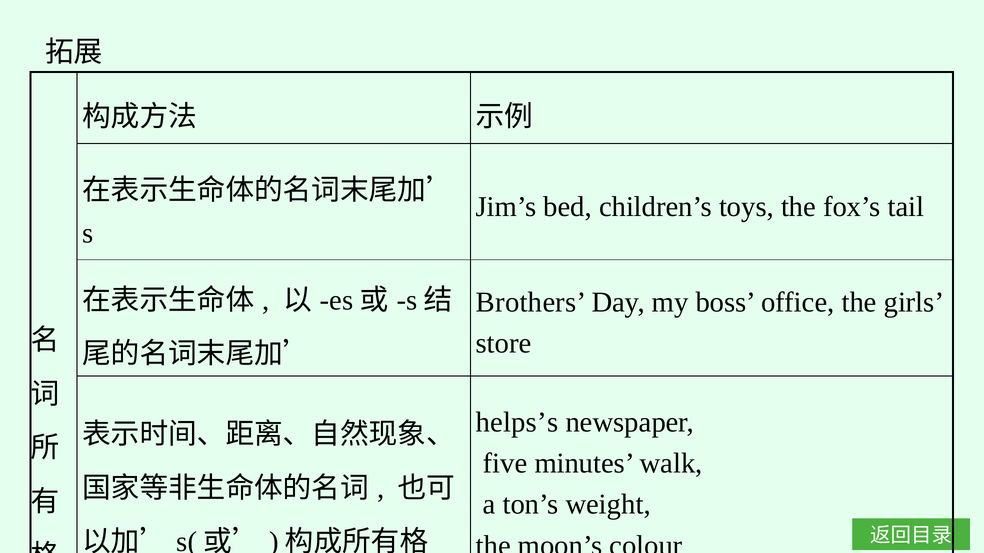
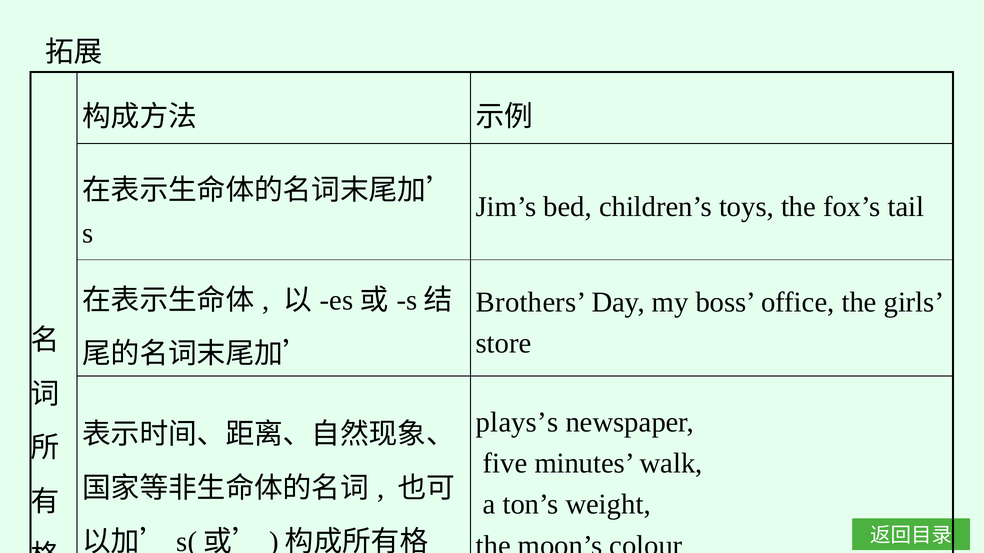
helps’s: helps’s -> plays’s (517, 422)
